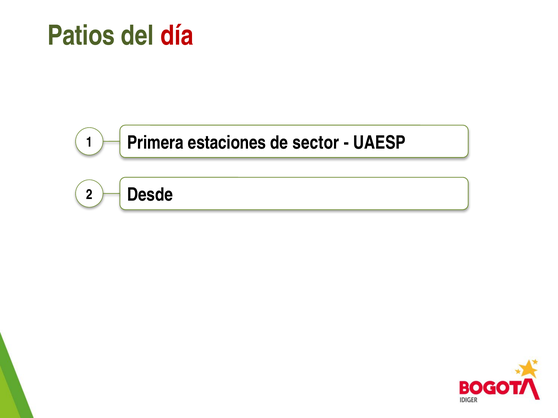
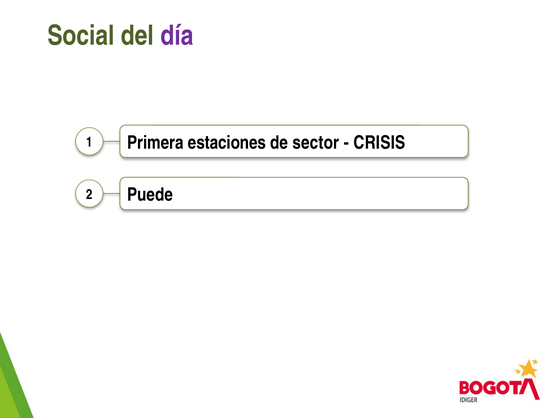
Patios: Patios -> Social (81, 36)
día colour: red -> purple (177, 36)
UAESP: UAESP -> CRISIS (379, 143)
Desde: Desde -> Puede (150, 195)
